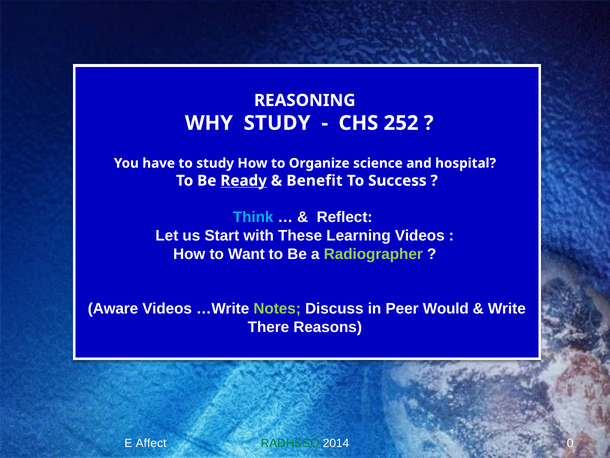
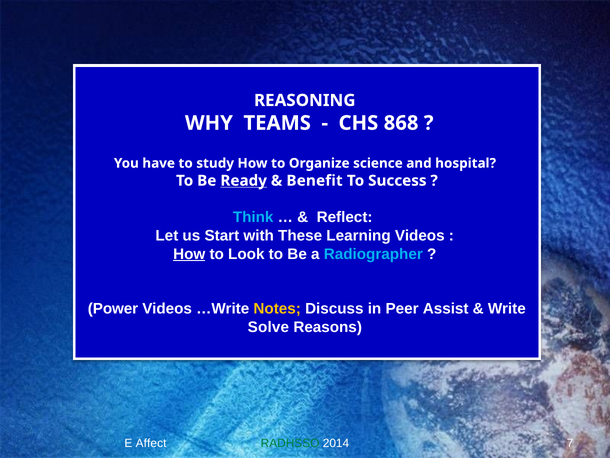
WHY STUDY: STUDY -> TEAMS (277, 123)
252: 252 -> 868 (401, 123)
How underline: none -> present (189, 254)
Want: Want -> Look (246, 254)
Radiographer colour: light green -> light blue (373, 254)
Aware: Aware -> Power (113, 309)
Notes colour: light green -> yellow (277, 309)
Would: Would -> Assist (446, 309)
There: There -> Solve (268, 327)
0: 0 -> 7 (570, 443)
